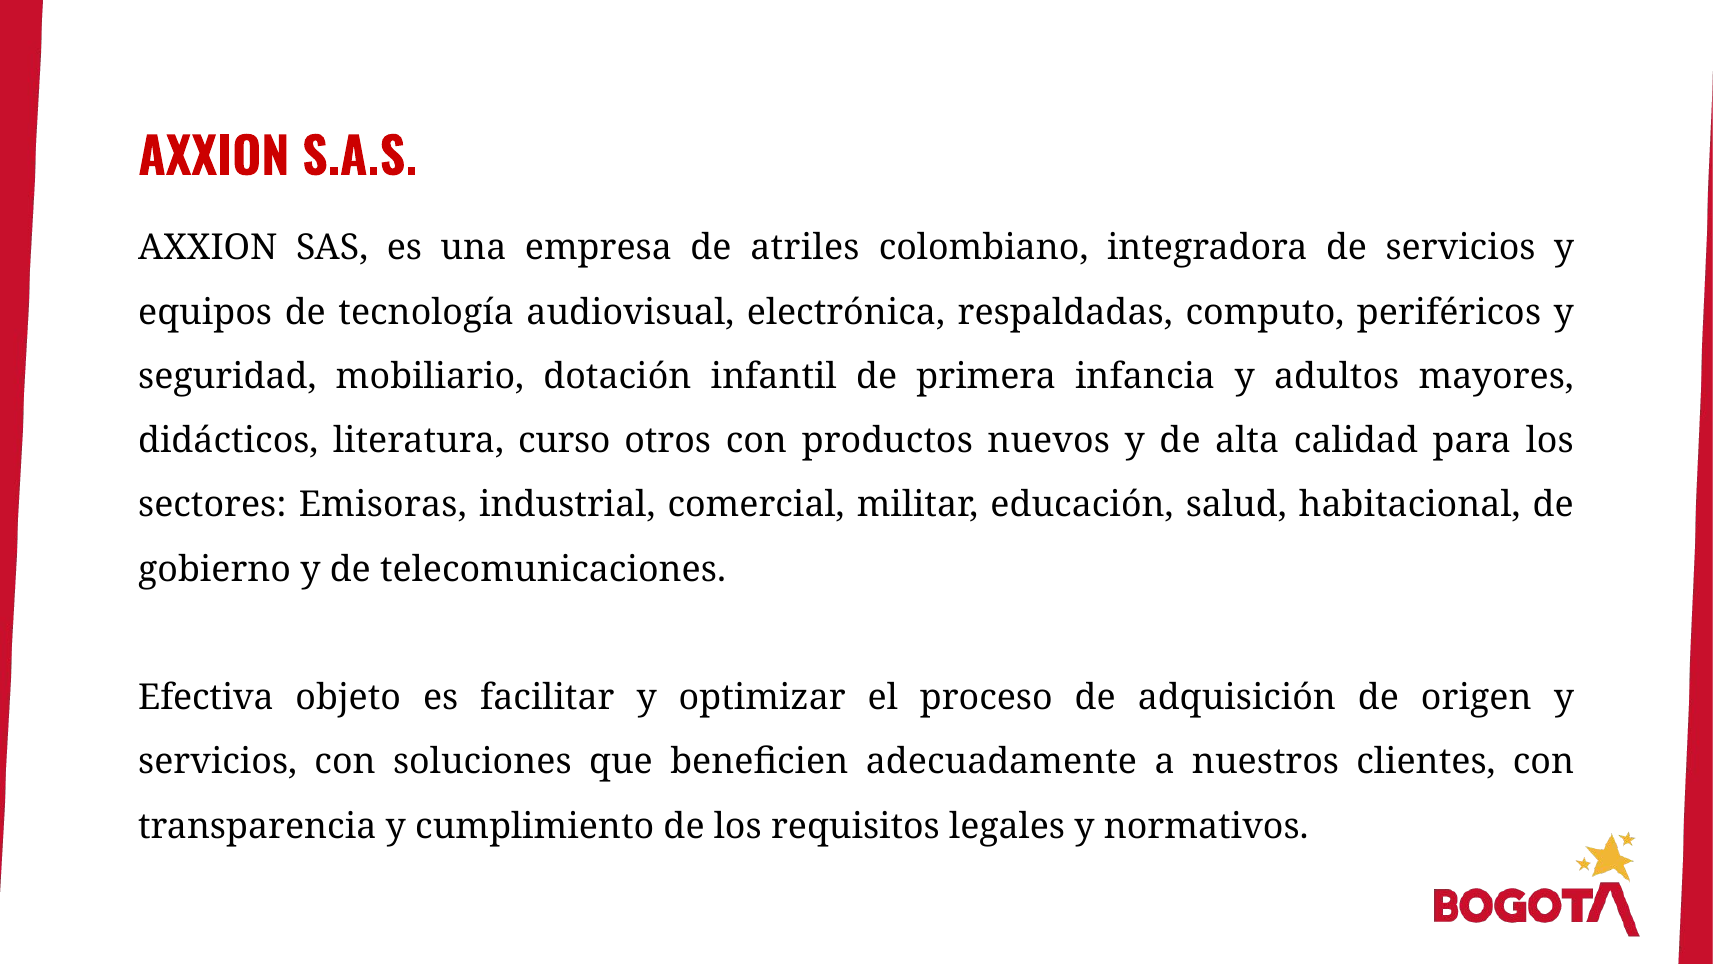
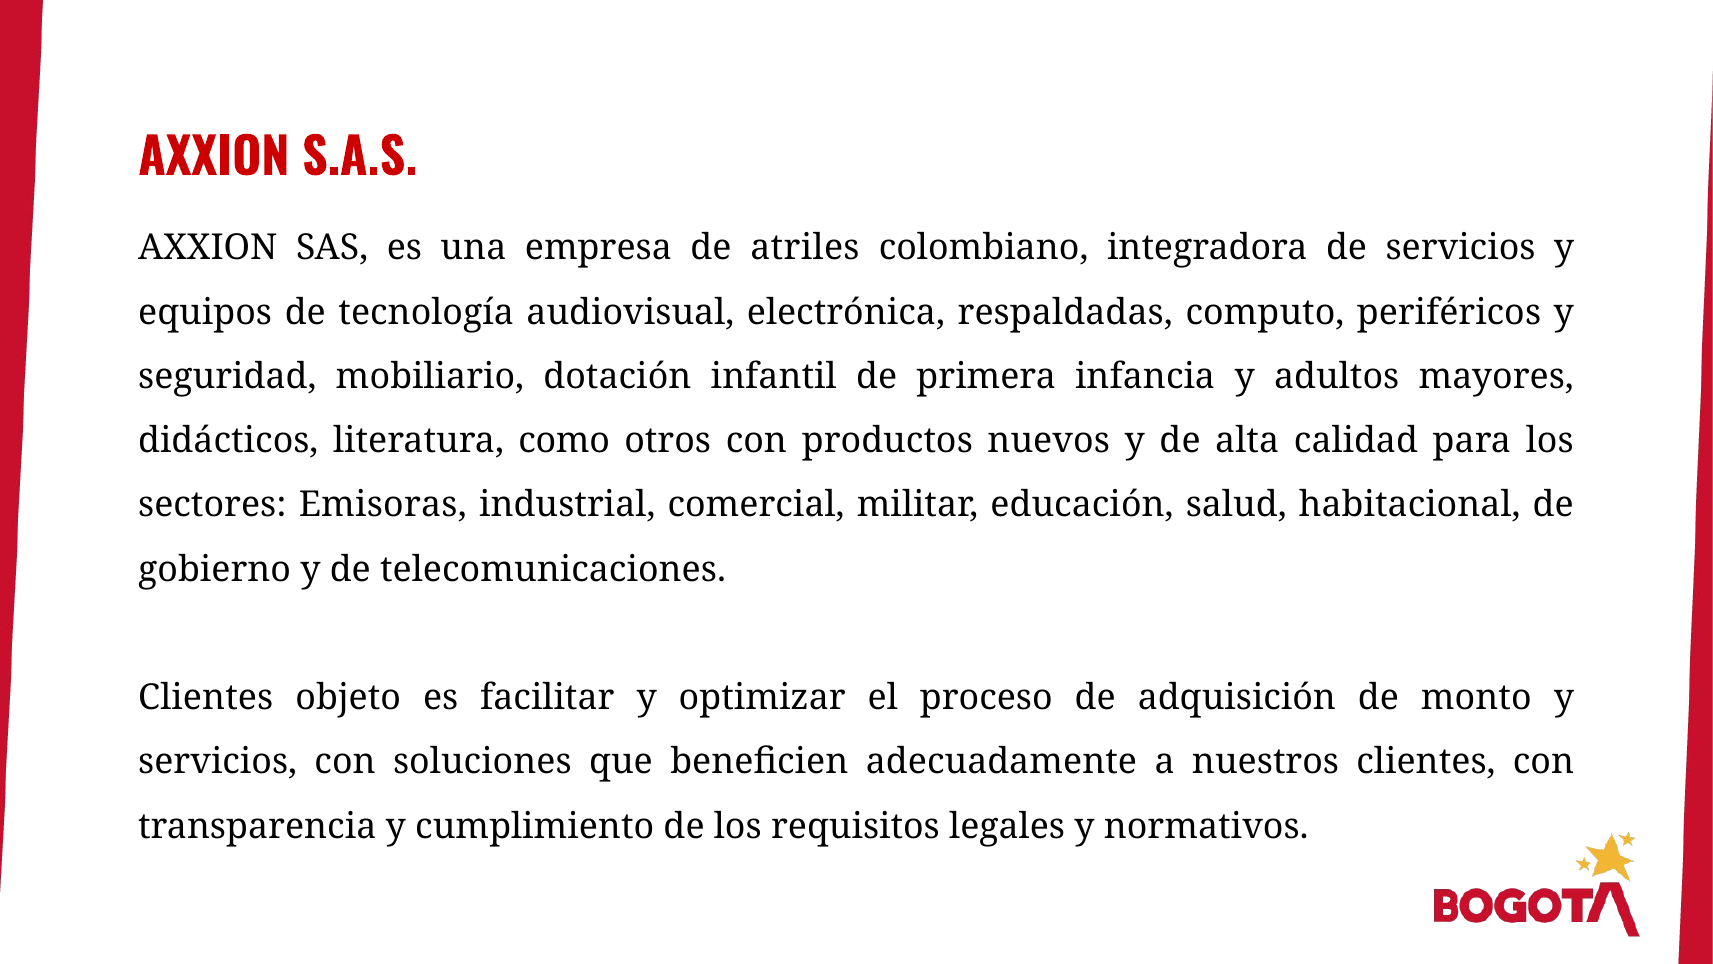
curso: curso -> como (564, 441)
Efectiva: Efectiva -> Clientes (206, 698)
origen: origen -> monto (1476, 698)
